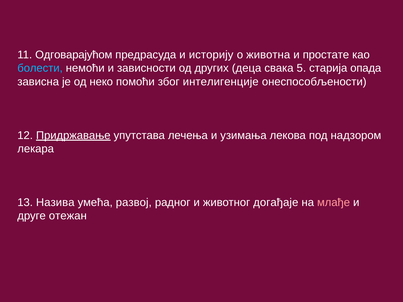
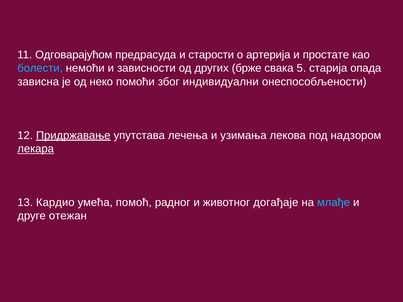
историју: историју -> старости (211, 55)
животна: животна -> артерија (268, 55)
деца: деца -> брже (247, 68)
интелигенције: интелигенције -> индивидуални (221, 82)
лекара underline: none -> present (36, 149)
Назива: Назива -> Кардио (55, 203)
развој: развој -> помоћ (134, 203)
млађе colour: pink -> light blue (334, 203)
